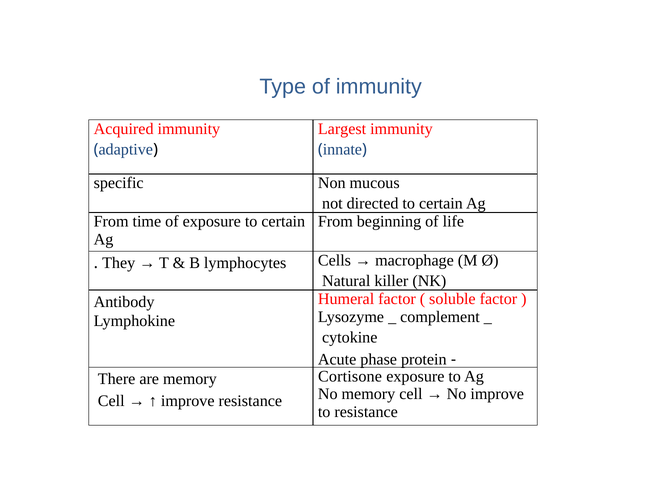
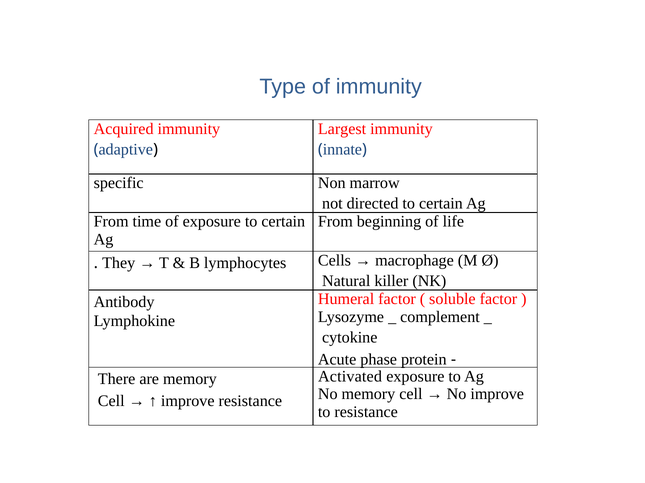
mucous: mucous -> marrow (375, 183)
Cortisone: Cortisone -> Activated (350, 377)
